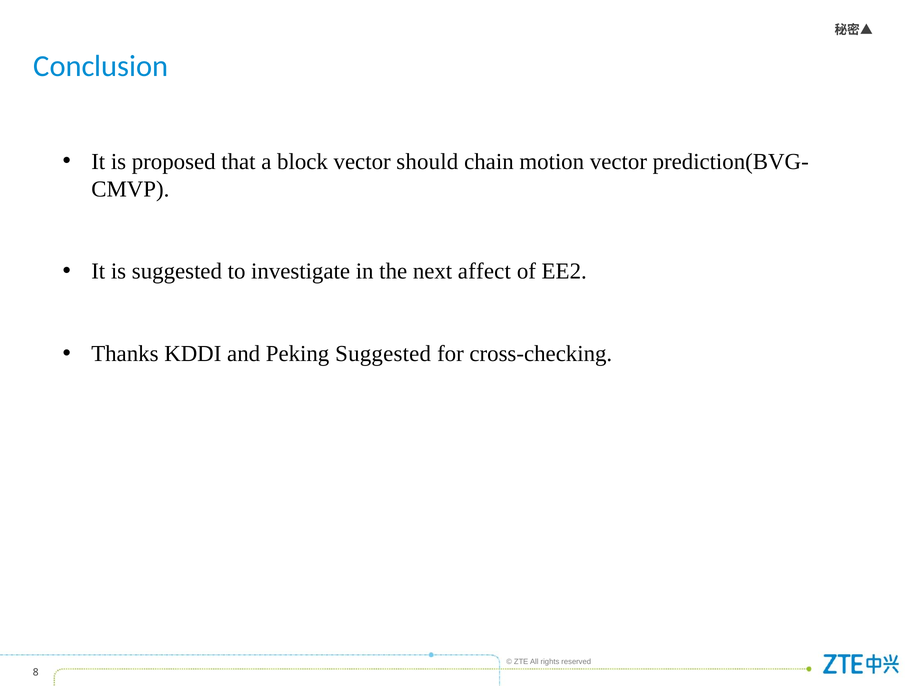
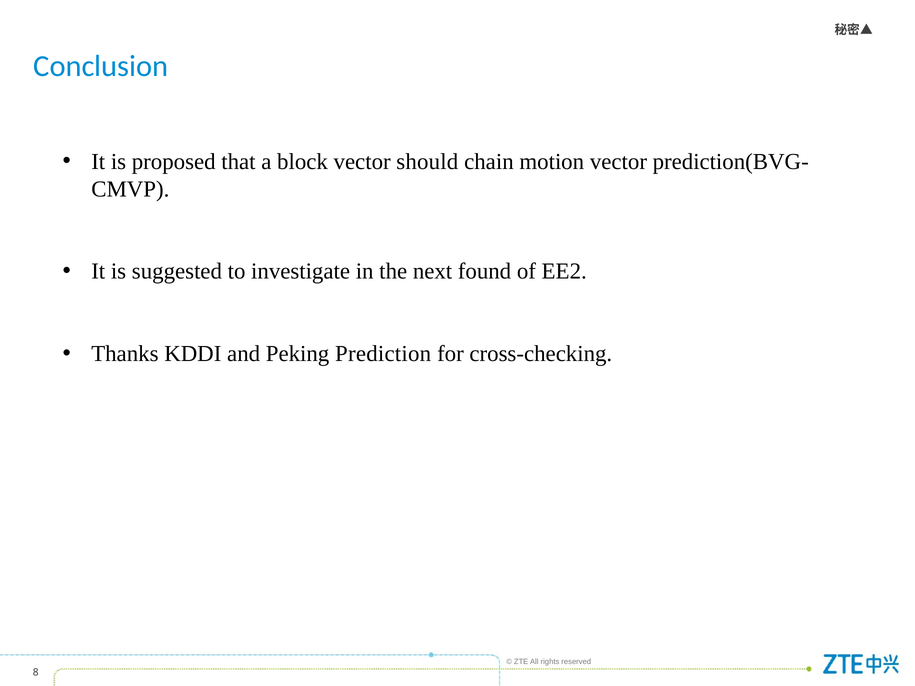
affect: affect -> found (485, 271)
Peking Suggested: Suggested -> Prediction (383, 354)
